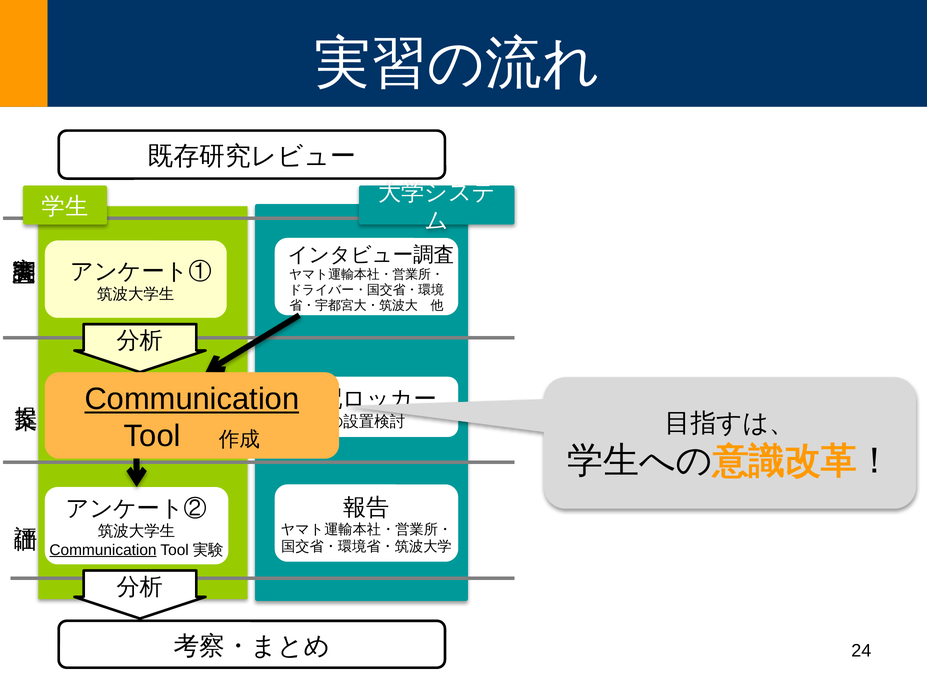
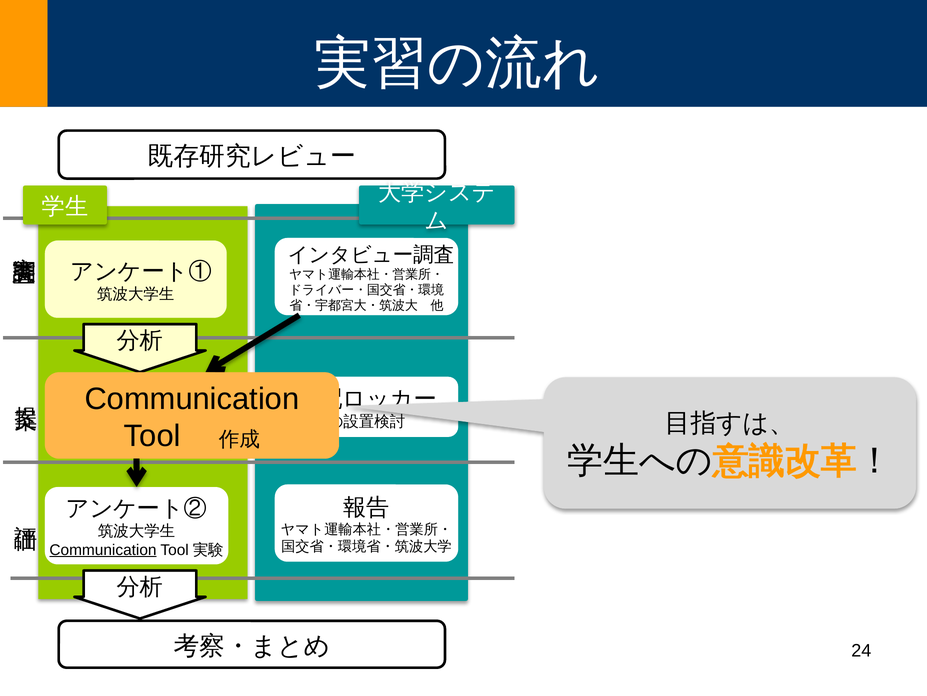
Communication underline: present -> none (192, 399)
